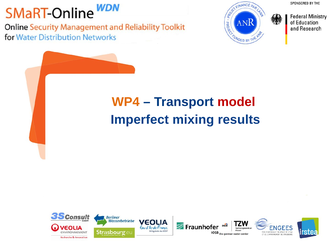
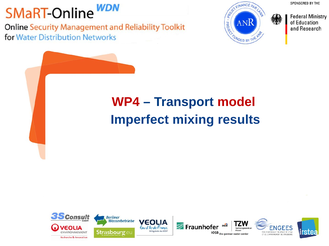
WP4 colour: orange -> red (126, 102)
